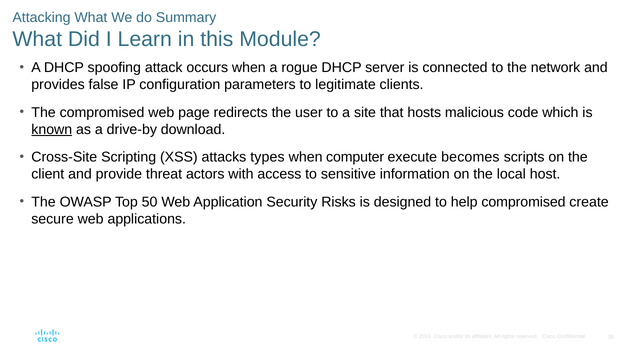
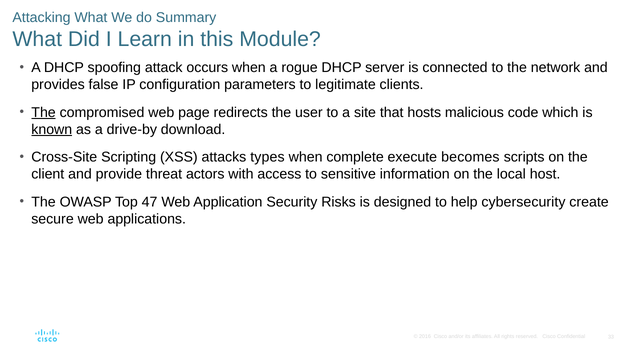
The underline: none -> present (44, 112)
computer: computer -> complete (355, 157)
50: 50 -> 47 (150, 202)
help compromised: compromised -> cybersecurity (523, 202)
